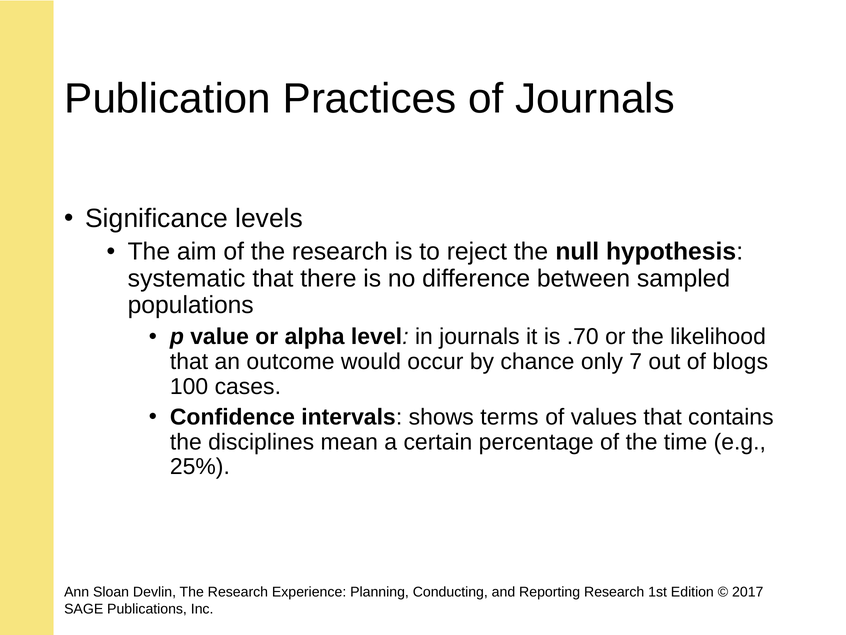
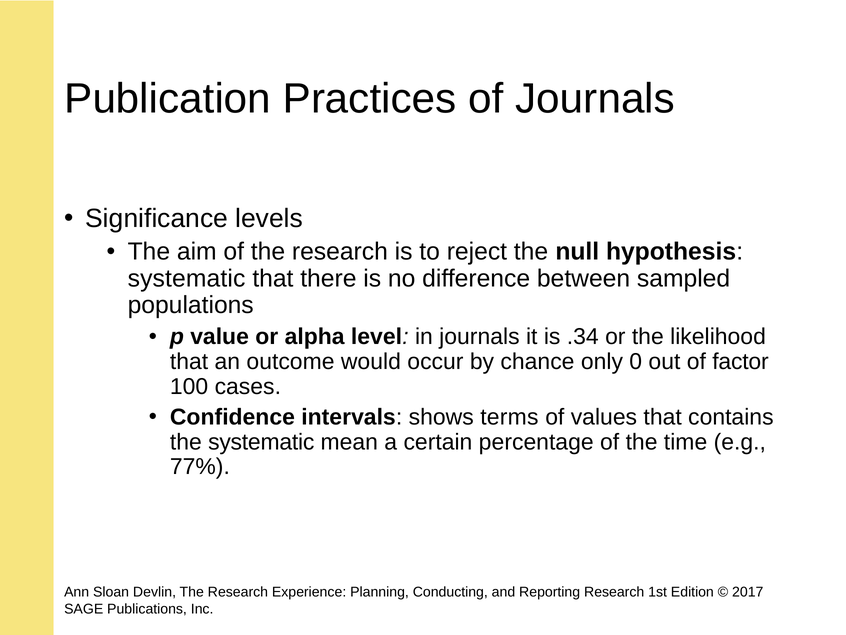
.70: .70 -> .34 (583, 337)
7: 7 -> 0 (636, 361)
blogs: blogs -> factor (740, 361)
the disciplines: disciplines -> systematic (261, 442)
25%: 25% -> 77% (200, 466)
